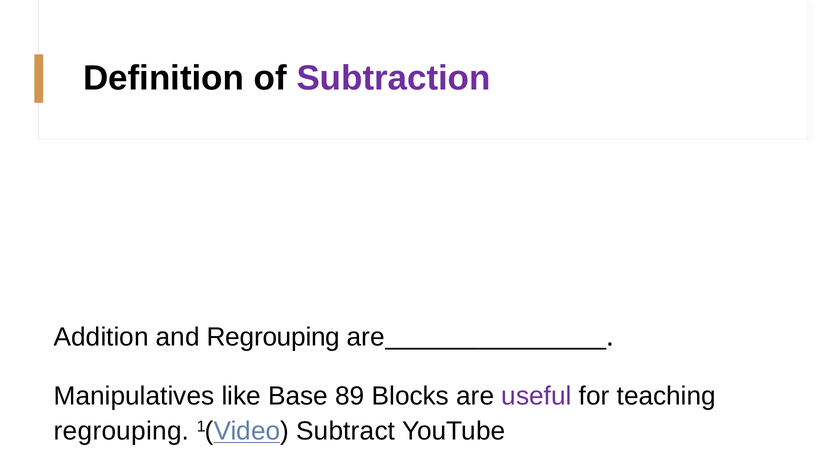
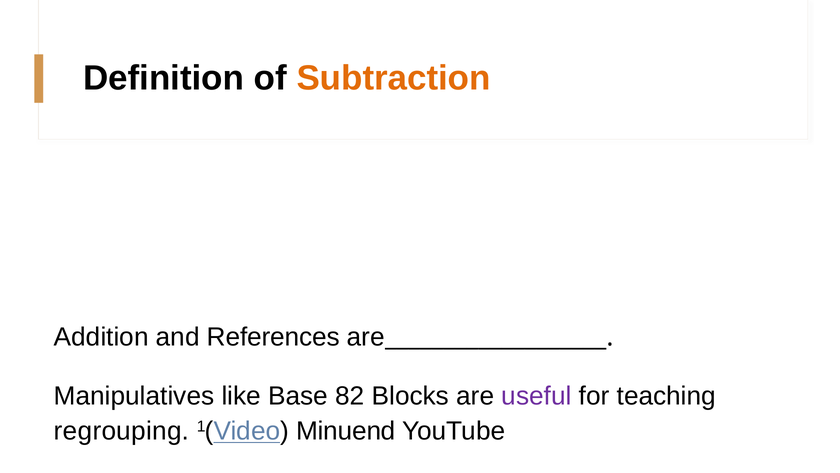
Subtraction colour: purple -> orange (394, 78)
and Regrouping: Regrouping -> References (273, 337)
89: 89 -> 82 (350, 396)
Subtract: Subtract -> Minuend (346, 431)
